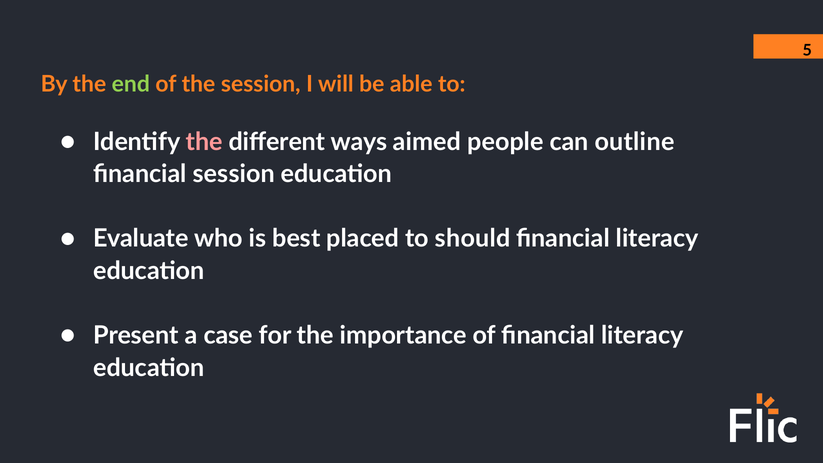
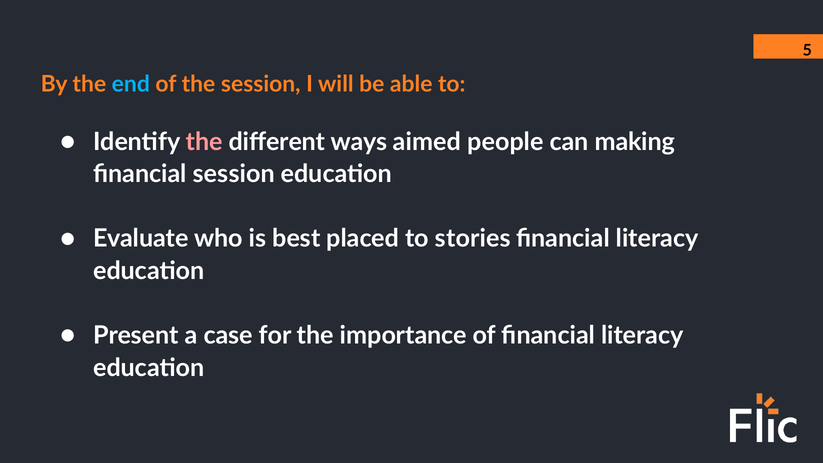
end colour: light green -> light blue (131, 84)
outline: outline -> making (635, 142)
should: should -> stories (473, 239)
